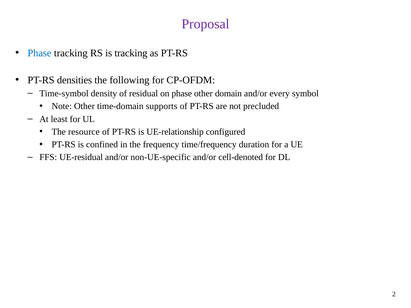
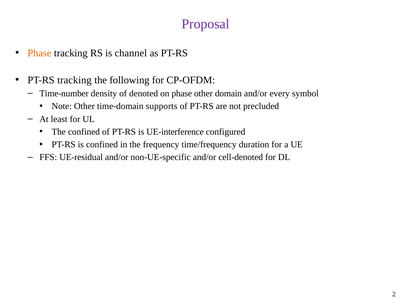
Phase colour: blue -> orange (39, 53)
is tracking: tracking -> channel (131, 53)
PT-RS densities: densities -> tracking (74, 80)
Time-symbol: Time-symbol -> Time-number (64, 94)
residual: residual -> denoted (144, 94)
The resource: resource -> confined (84, 132)
UE-relationship: UE-relationship -> UE-interference (175, 132)
